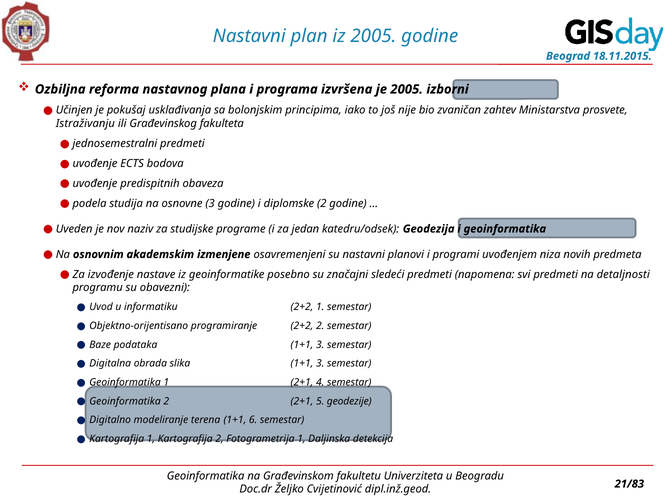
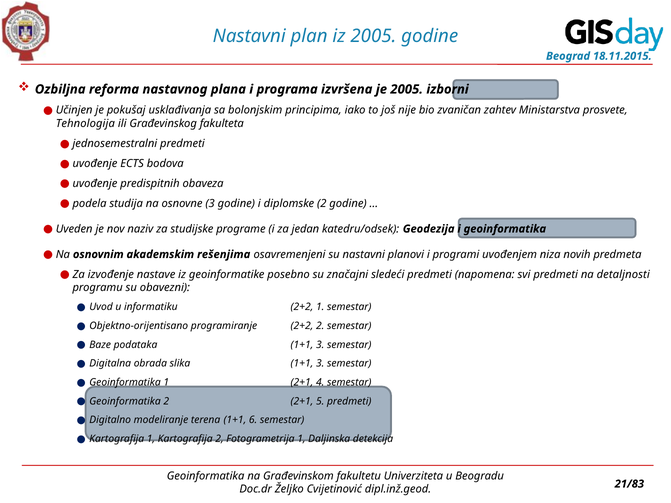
Istraživanju: Istraživanju -> Tehnologija (85, 124)
izmenjene: izmenjene -> rešenjima (224, 255)
5 geodezije: geodezije -> predmeti (349, 401)
